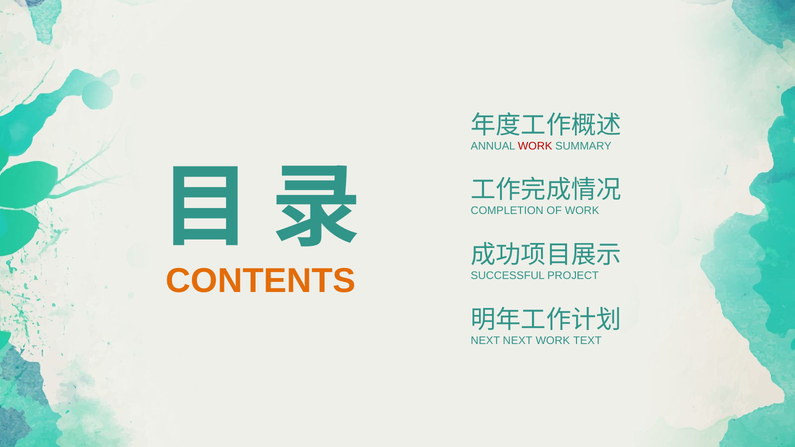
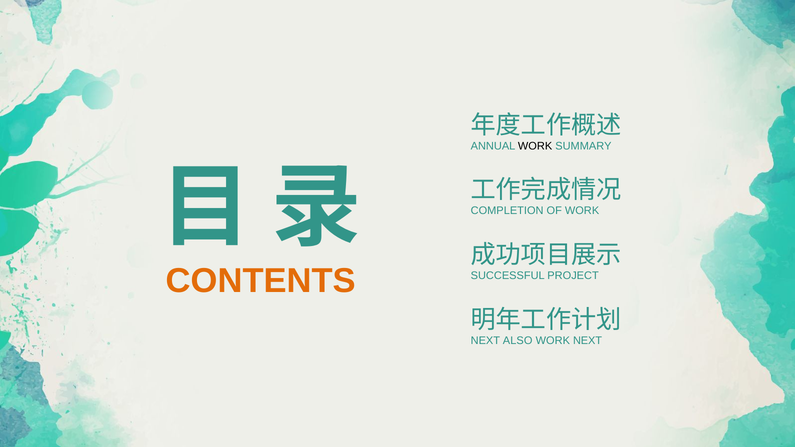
WORK colour: red -> black (535, 146)
NEXT NEXT: NEXT -> ALSO (518, 341)
WORK TEXT: TEXT -> NEXT (588, 341)
